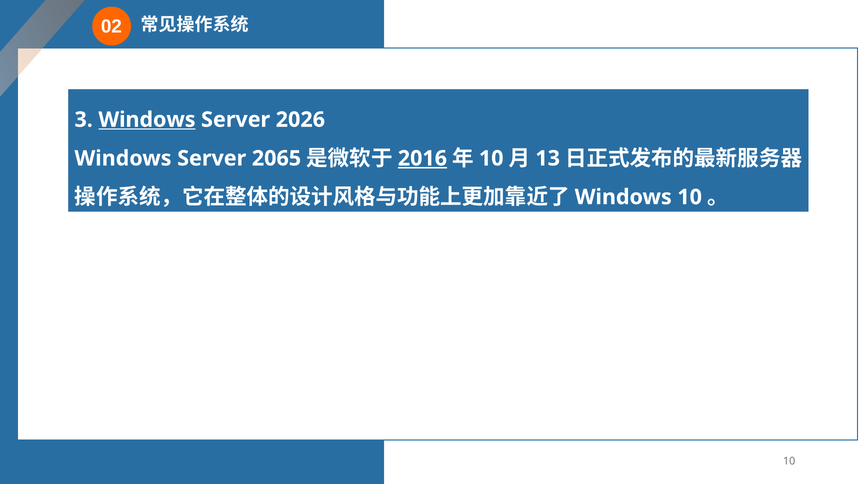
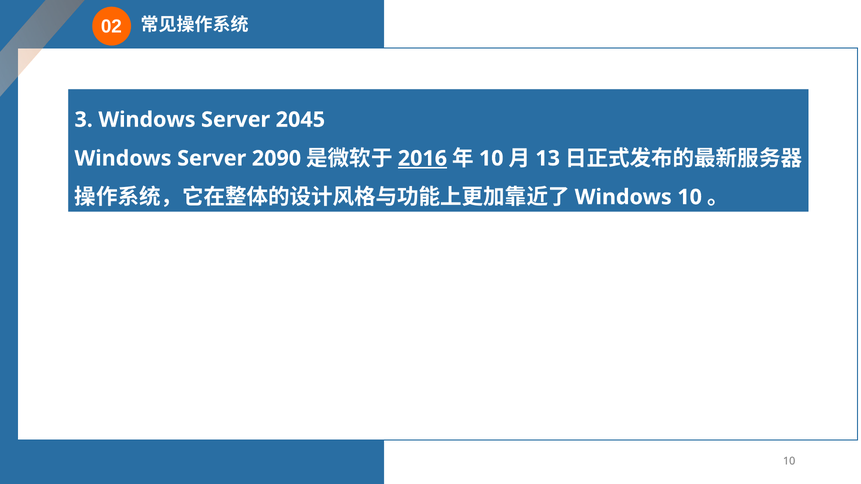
Windows underline: present -> none (147, 120)
2026: 2026 -> 2045 (300, 120)
2065: 2065 -> 2090 (276, 158)
